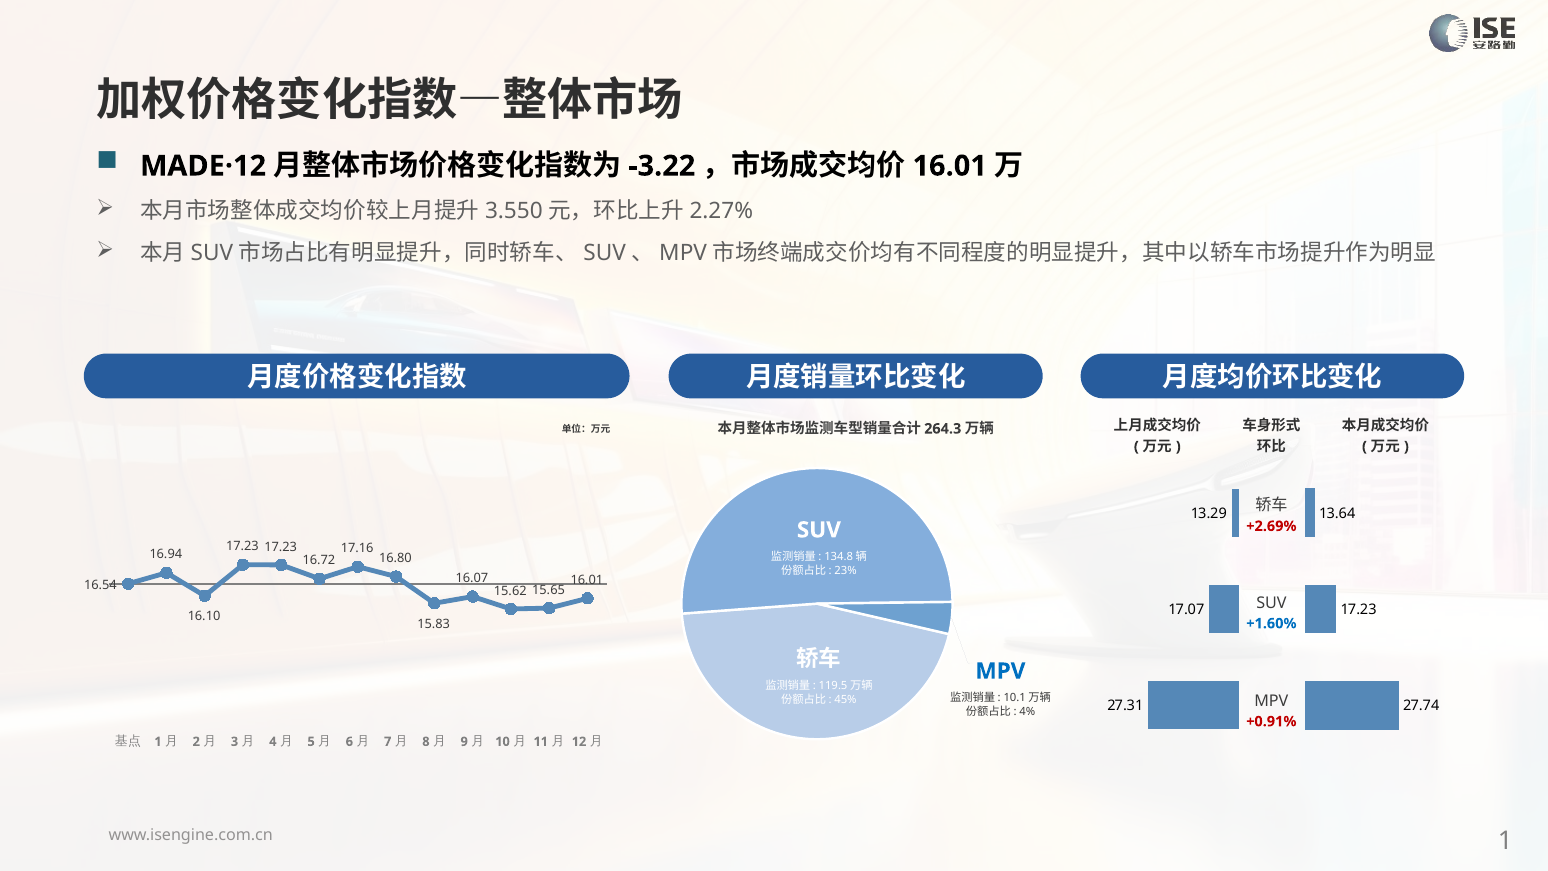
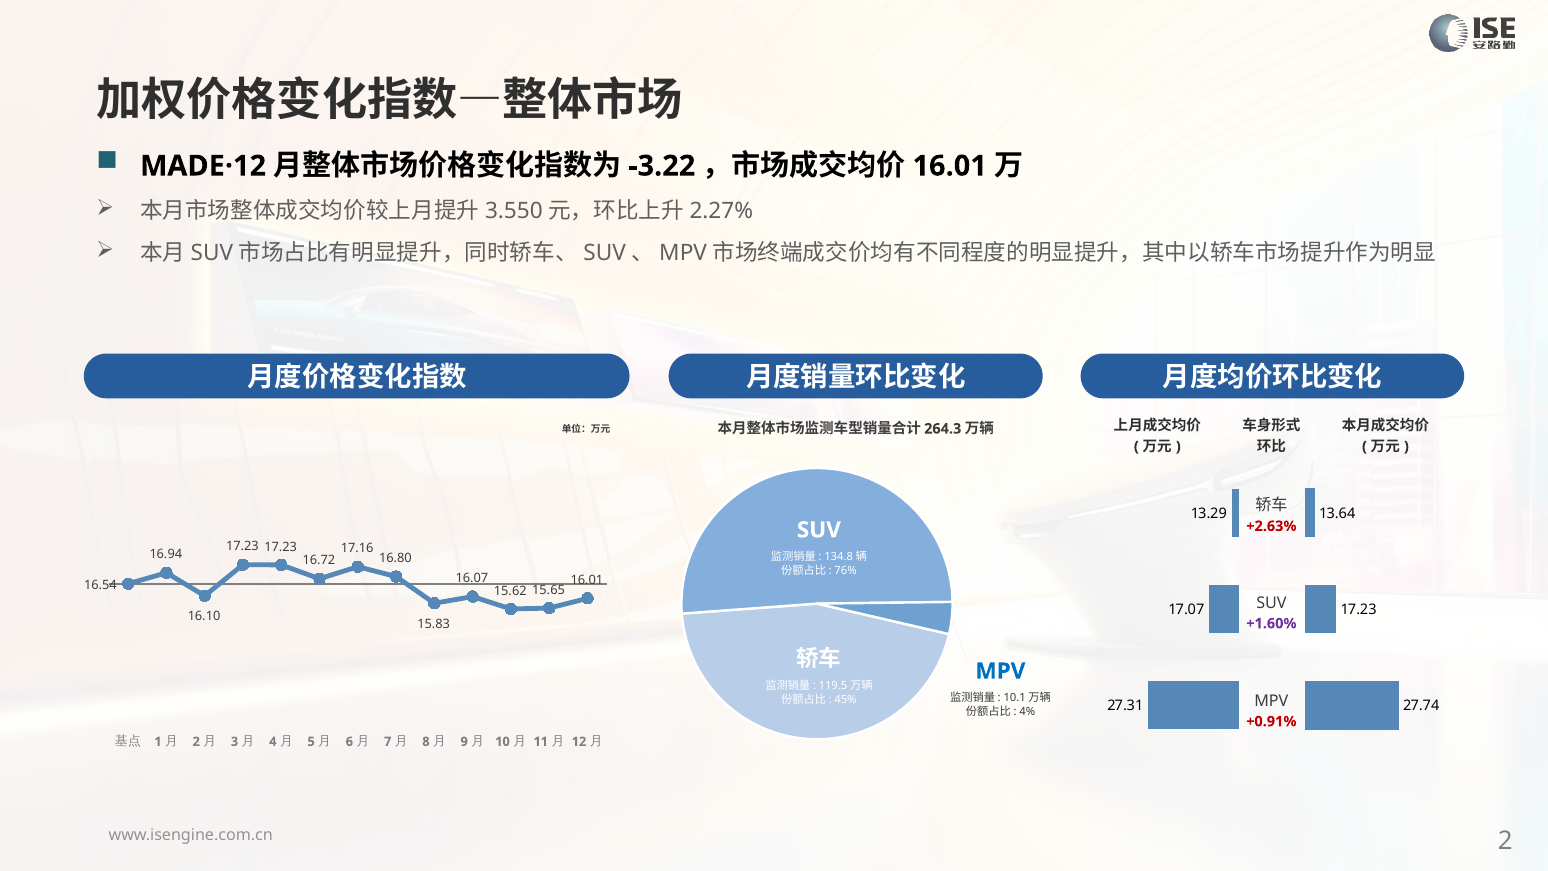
+2.69%: +2.69% -> +2.63% (1271, 526)
23%: 23% -> 76% (846, 571)
+1.60% colour: blue -> purple (1271, 623)
1: 1 -> 2 (1505, 841)
